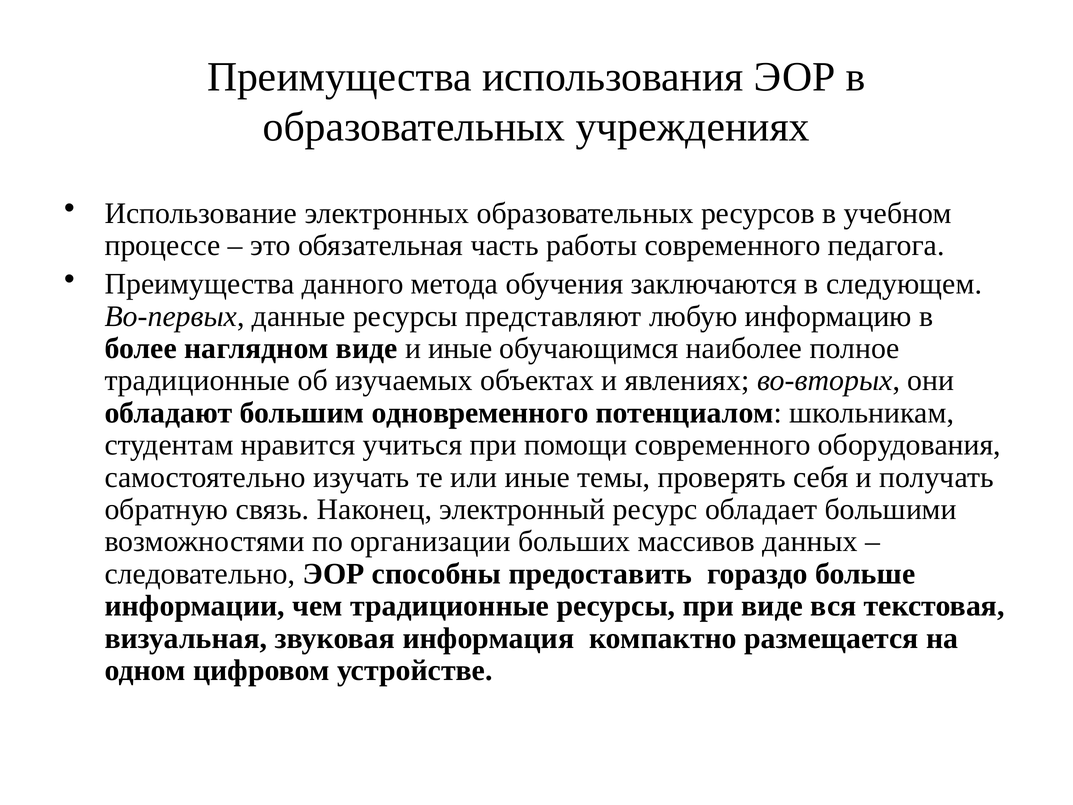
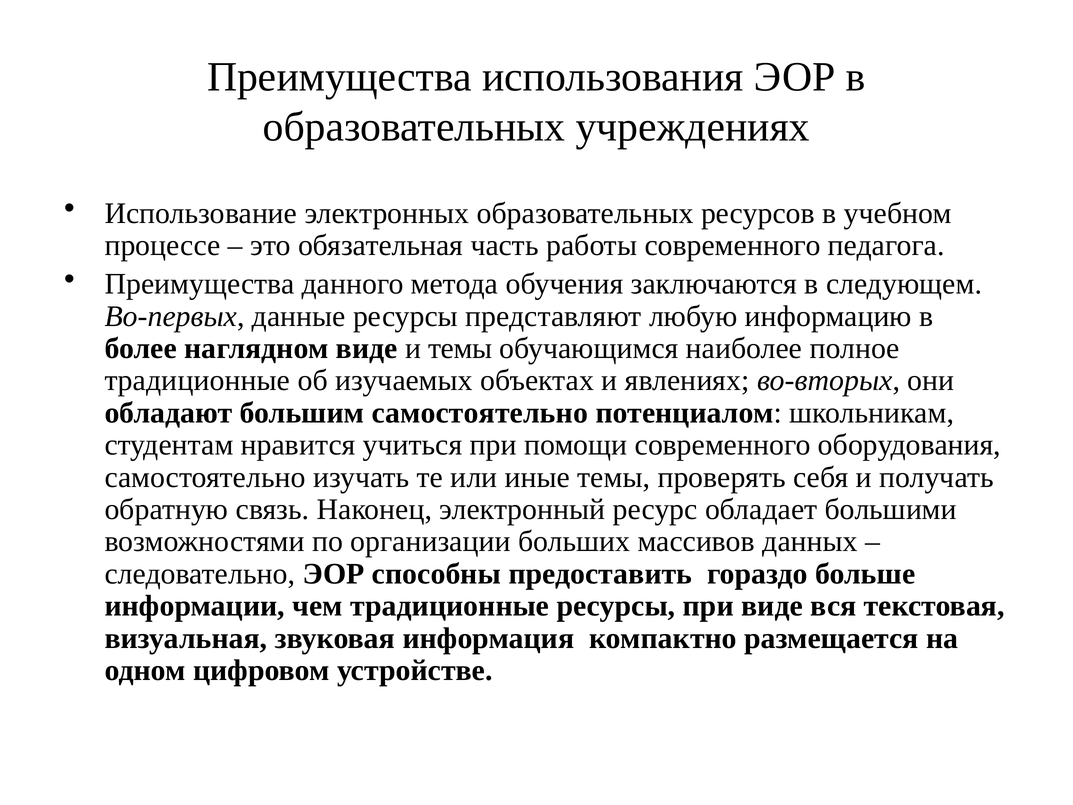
и иные: иные -> темы (460, 348)
большим одновременного: одновременного -> самостоятельно (480, 413)
